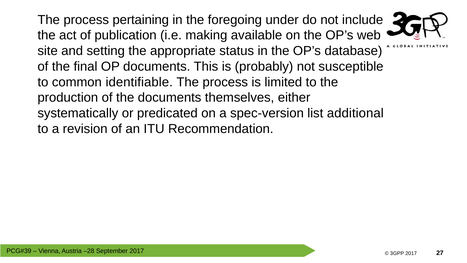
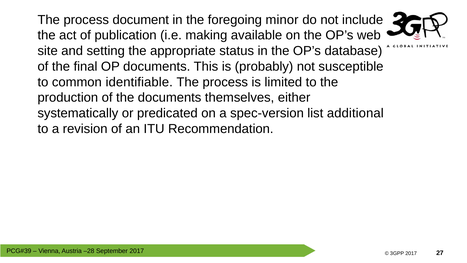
pertaining: pertaining -> document (141, 20)
under: under -> minor (282, 20)
